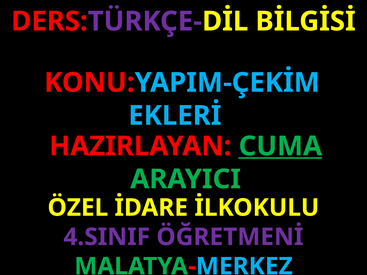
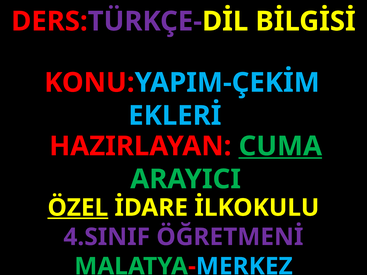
ÖZEL underline: none -> present (78, 208)
